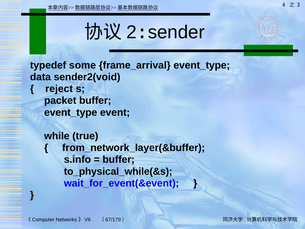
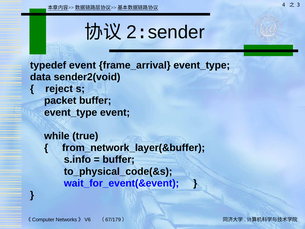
typedef some: some -> event (82, 65)
to_physical_while(&s: to_physical_while(&s -> to_physical_code(&s (118, 171)
